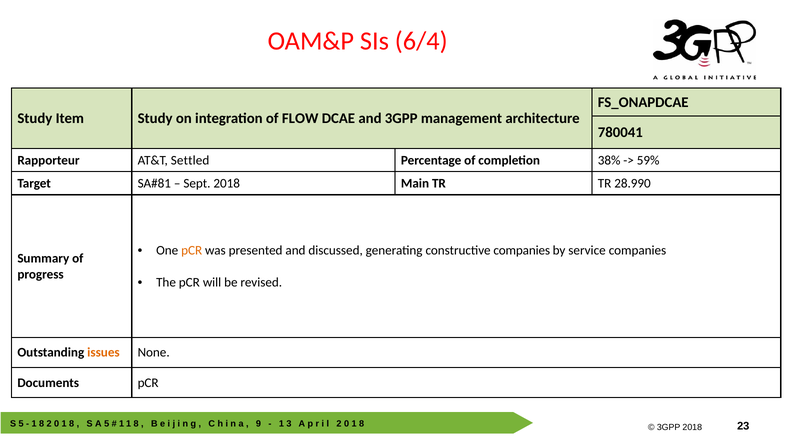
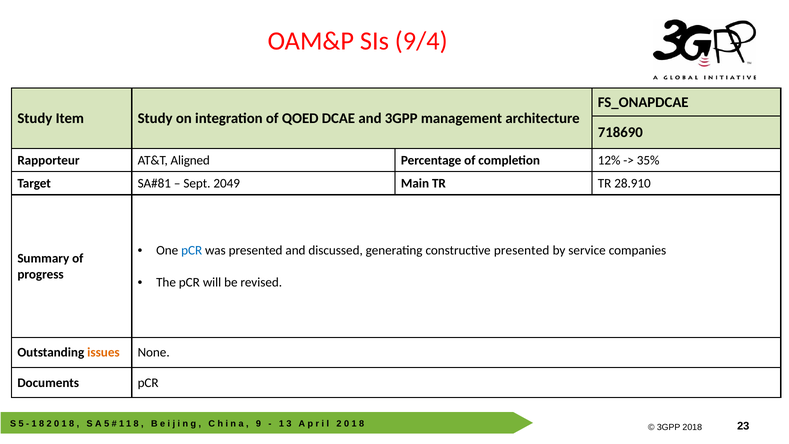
6/4: 6/4 -> 9/4 (421, 41)
FLOW: FLOW -> QOED (300, 118)
780041: 780041 -> 718690 (620, 132)
Settled: Settled -> Aligned (190, 160)
38%: 38% -> 12% (609, 160)
59%: 59% -> 35% (648, 160)
Sept 2018: 2018 -> 2049 (227, 183)
28.990: 28.990 -> 28.910 (633, 183)
pCR colour: orange -> blue (192, 250)
constructive companies: companies -> presented (522, 250)
